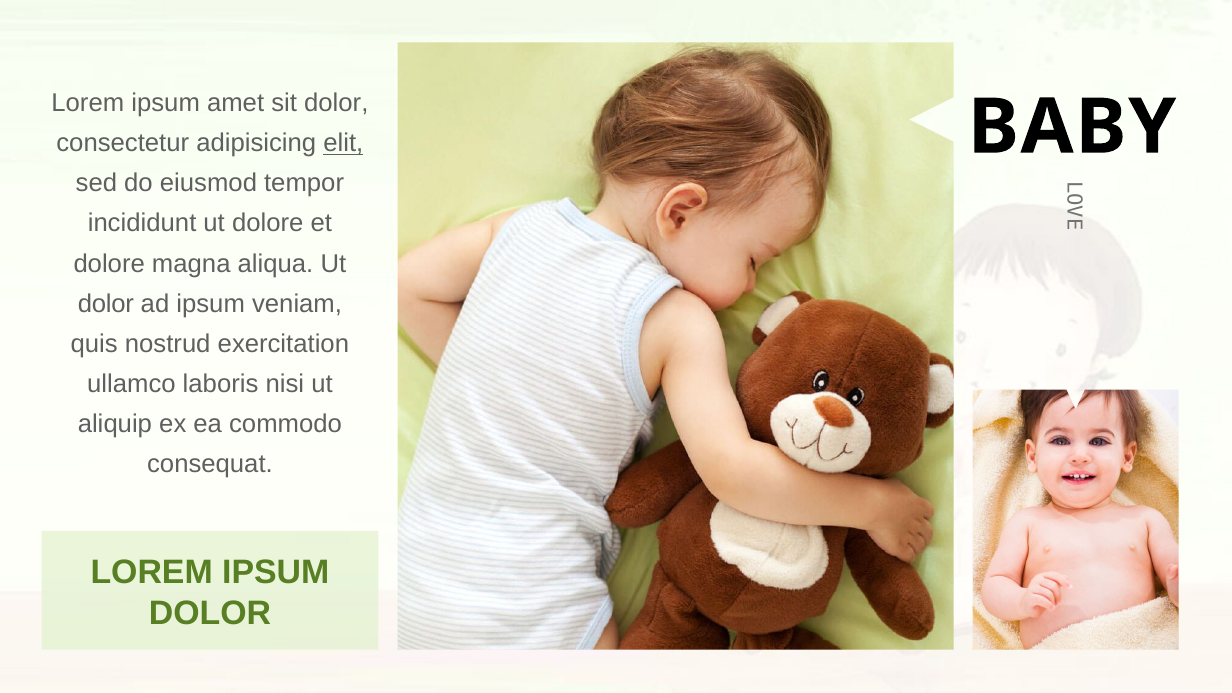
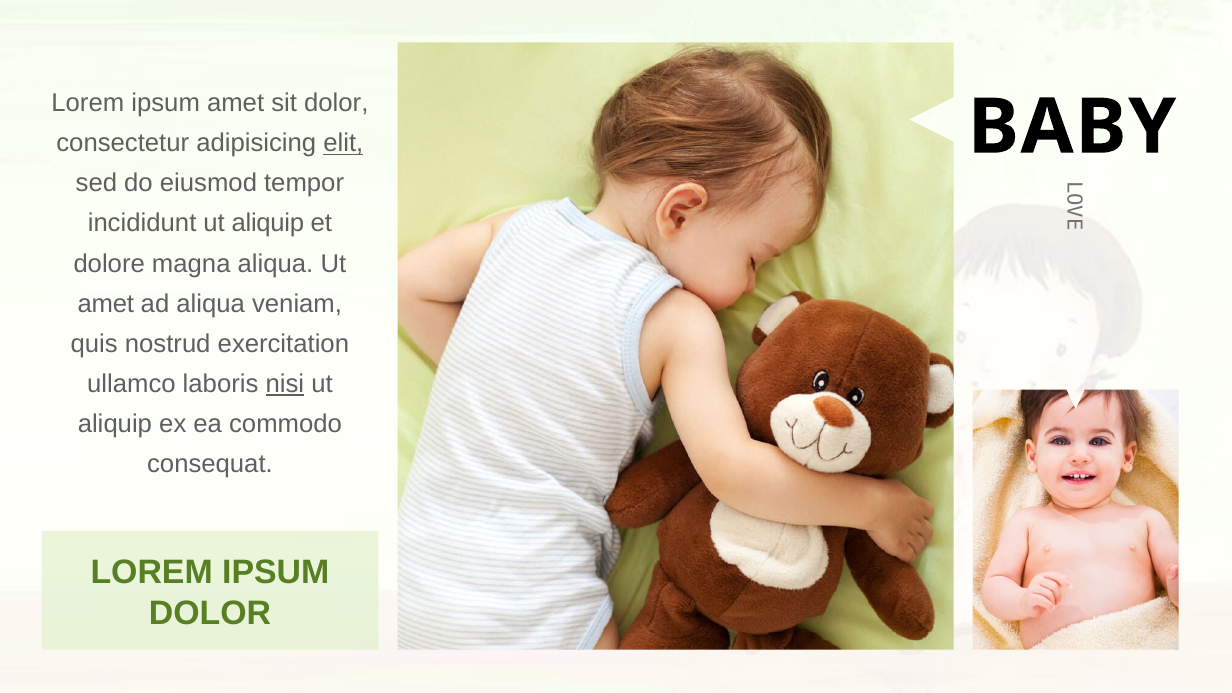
incididunt ut dolore: dolore -> aliquip (268, 223)
dolor: dolor -> amet (106, 304)
ad ipsum: ipsum -> aliqua (211, 304)
nisi underline: none -> present (285, 384)
